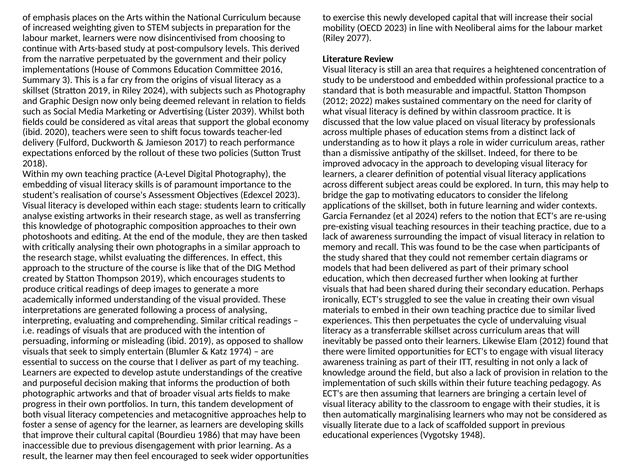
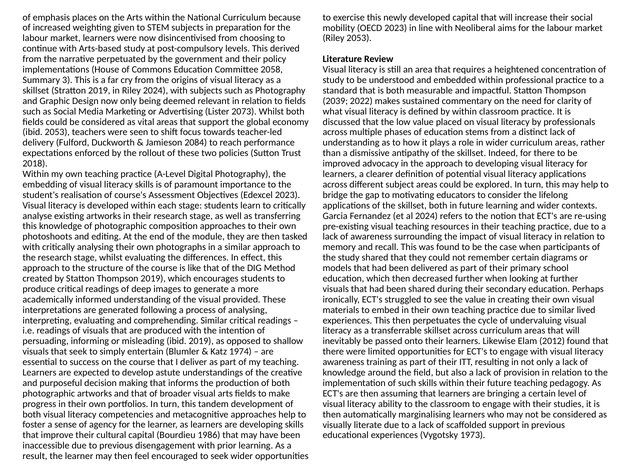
Riley 2077: 2077 -> 2053 (359, 38)
2016: 2016 -> 2058 (272, 70)
2012: 2012 -> 2039 (335, 101)
2039: 2039 -> 2073 (244, 111)
ibid 2020: 2020 -> 2053 (57, 132)
2017: 2017 -> 2084 (196, 143)
1948: 1948 -> 1973 (473, 435)
